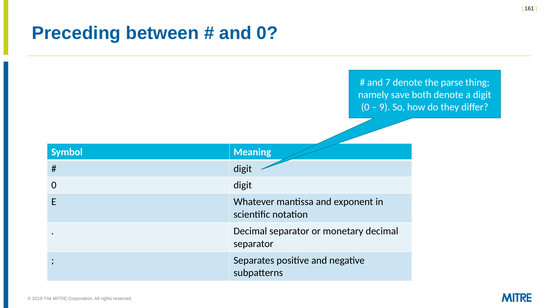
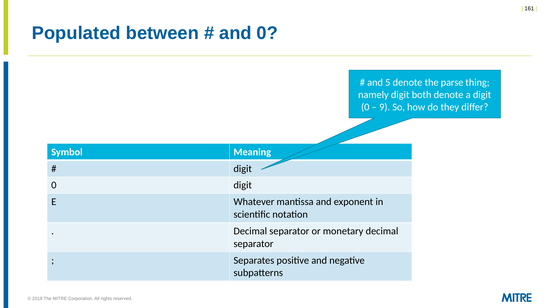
Preceding: Preceding -> Populated (76, 33)
7: 7 -> 5 (388, 82)
namely save: save -> digit (400, 95)
